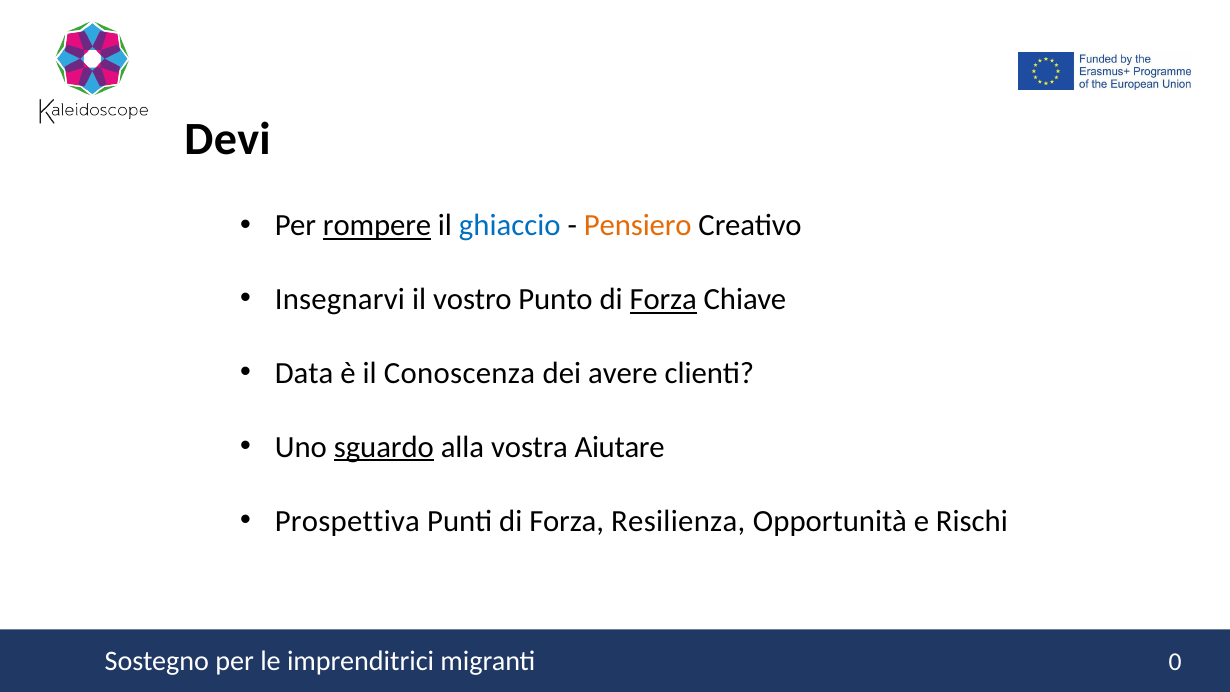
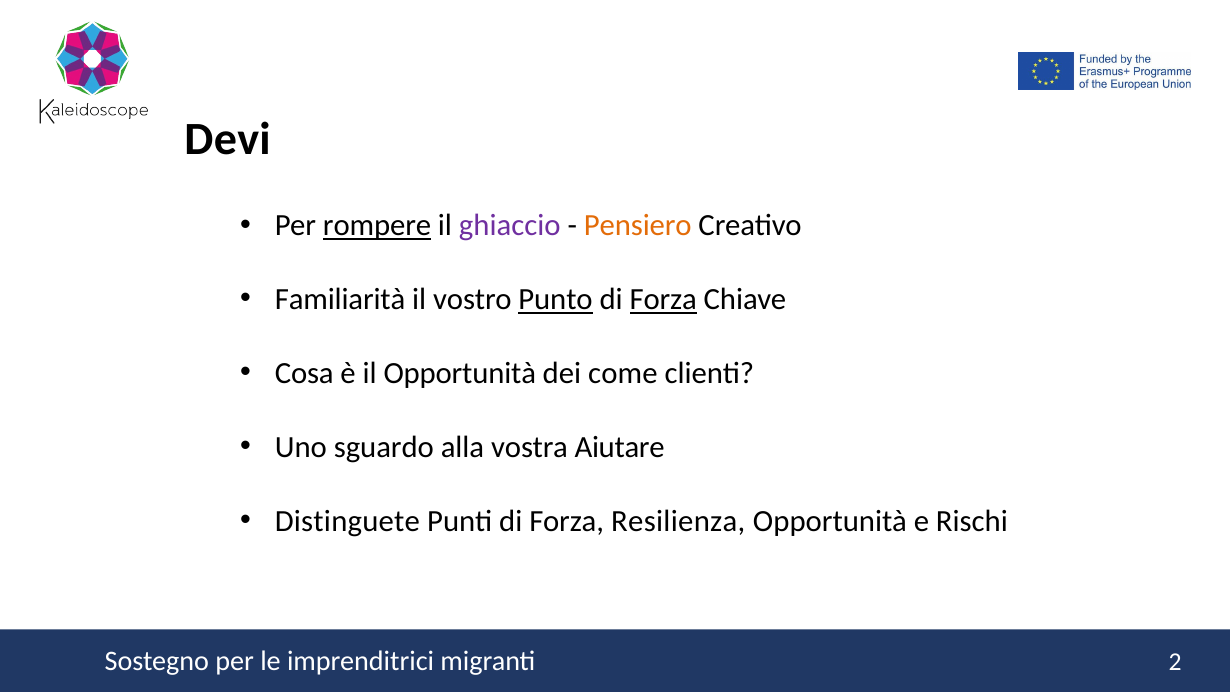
ghiaccio colour: blue -> purple (510, 226)
Insegnarvi: Insegnarvi -> Familiarità (340, 299)
Punto underline: none -> present (556, 299)
Data: Data -> Cosa (304, 373)
il Conoscenza: Conoscenza -> Opportunità (460, 373)
avere: avere -> come (623, 373)
sguardo underline: present -> none (384, 447)
Prospettiva: Prospettiva -> Distinguete (347, 521)
0: 0 -> 2 (1175, 662)
